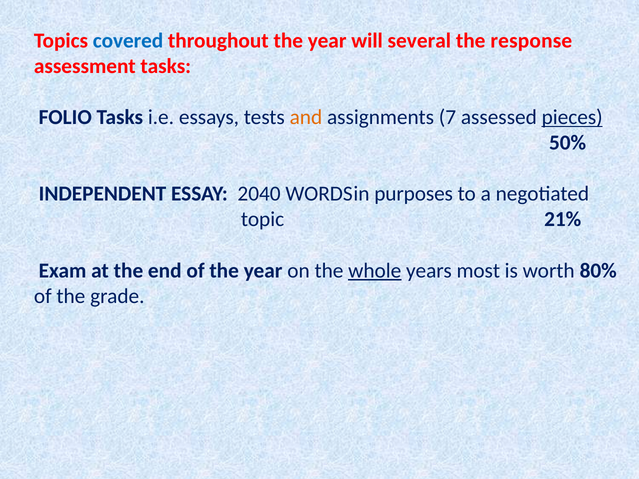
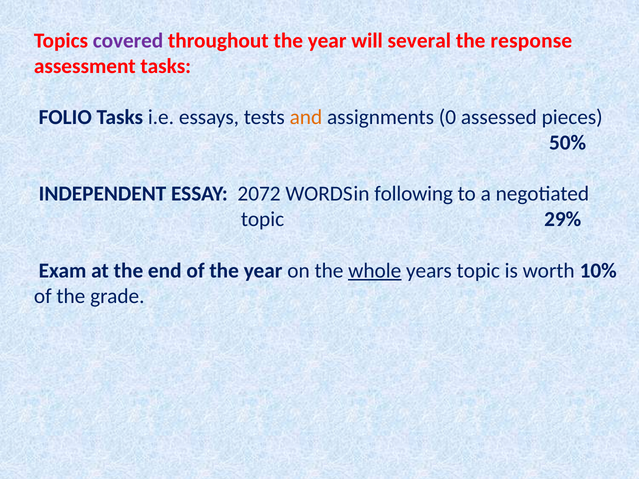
covered colour: blue -> purple (128, 41)
7: 7 -> 0 (447, 117)
pieces underline: present -> none (572, 117)
2040: 2040 -> 2072 (259, 194)
purposes: purposes -> following (414, 194)
21%: 21% -> 29% (563, 220)
years most: most -> topic (478, 271)
80%: 80% -> 10% (598, 271)
